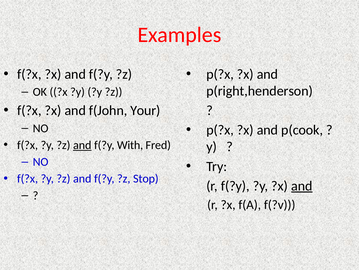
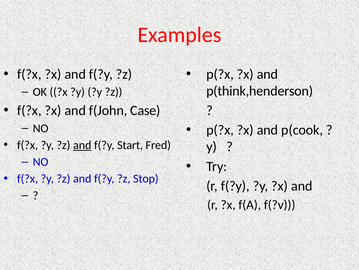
p(right,henderson: p(right,henderson -> p(think,henderson (260, 91)
Your: Your -> Case (145, 110)
With: With -> Start (130, 145)
and underline: present -> none (302, 185)
